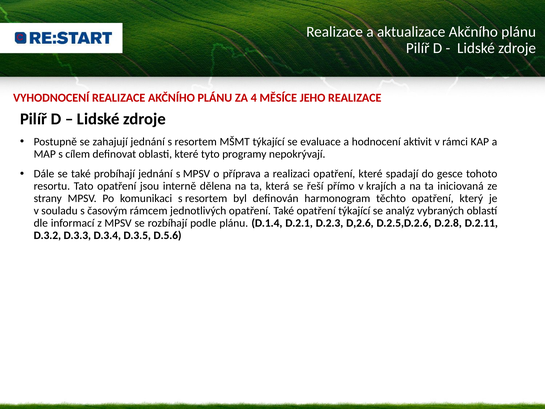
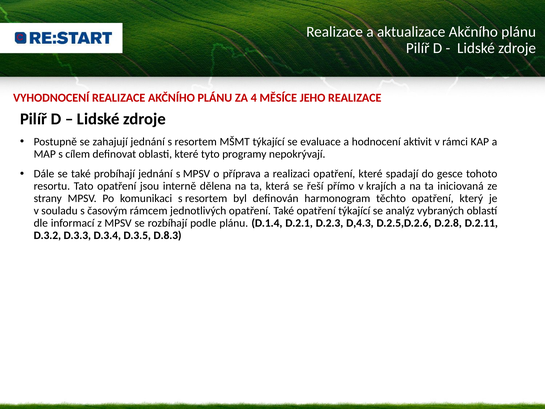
D,2.6: D,2.6 -> D,4.3 (360, 223)
D.5.6: D.5.6 -> D.8.3 (168, 235)
